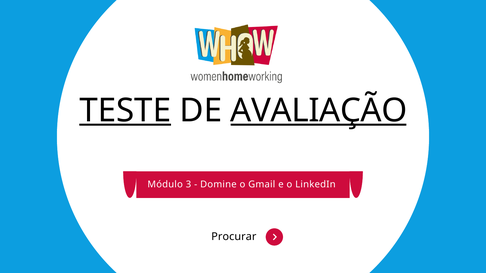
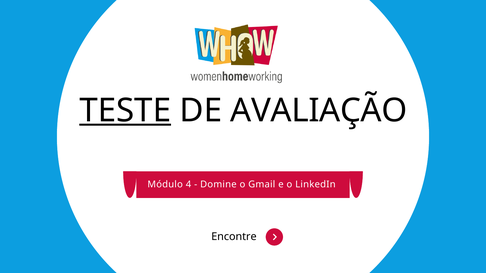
AVALIAÇÃO underline: present -> none (319, 111)
3: 3 -> 4 (189, 185)
Procurar: Procurar -> Encontre (234, 237)
